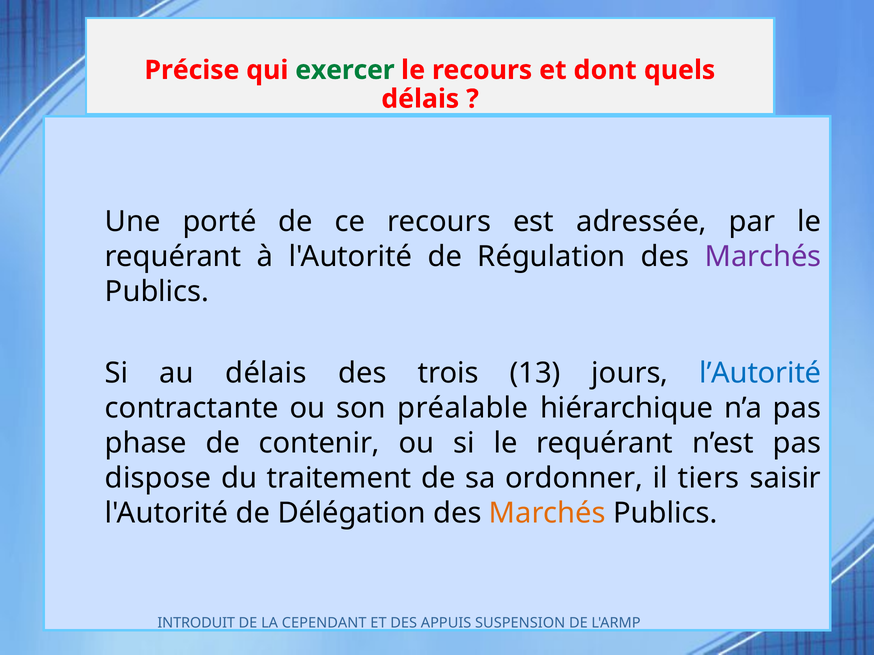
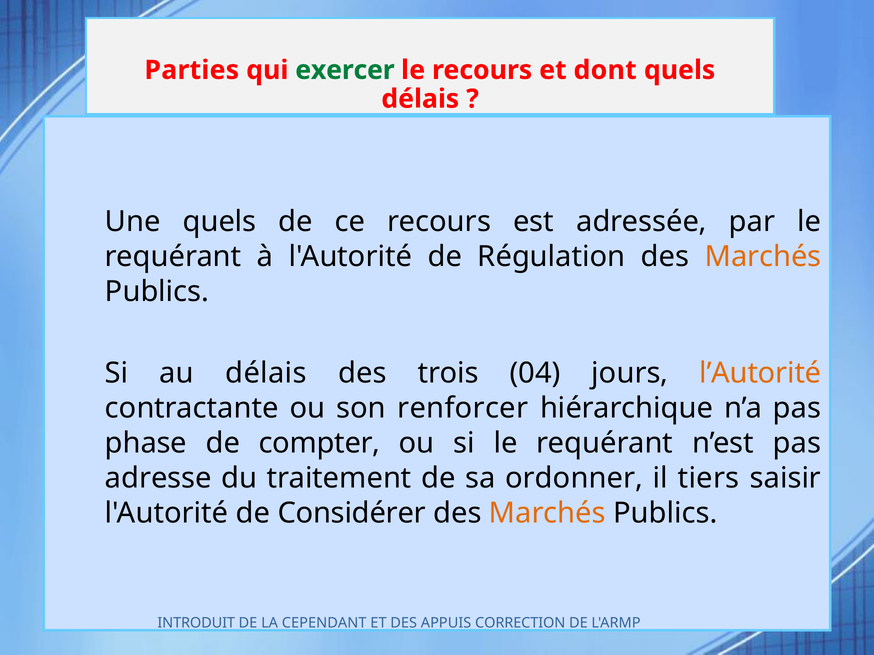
Précise: Précise -> Parties (192, 70)
Une porté: porté -> quels (220, 222)
Marchés colour: purple -> orange (763, 257)
13: 13 -> 04 (535, 373)
l’Autorité colour: blue -> orange (760, 373)
préalable: préalable -> renforcer (463, 408)
contenir: contenir -> compter (319, 443)
dispose: dispose -> adresse (158, 478)
Délégation: Délégation -> Considérer (352, 513)
SUSPENSION: SUSPENSION -> CORRECTION (520, 624)
